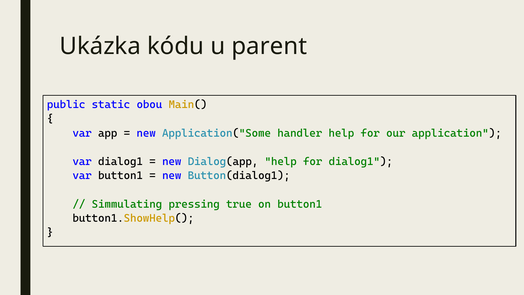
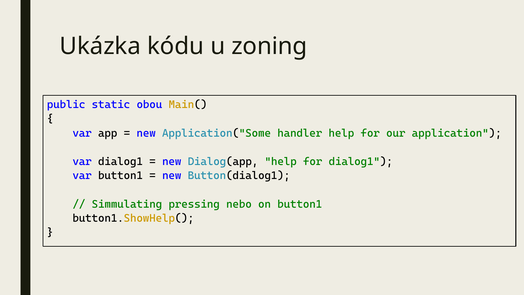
parent: parent -> zoning (269, 46)
true: true -> nebo (239, 204)
